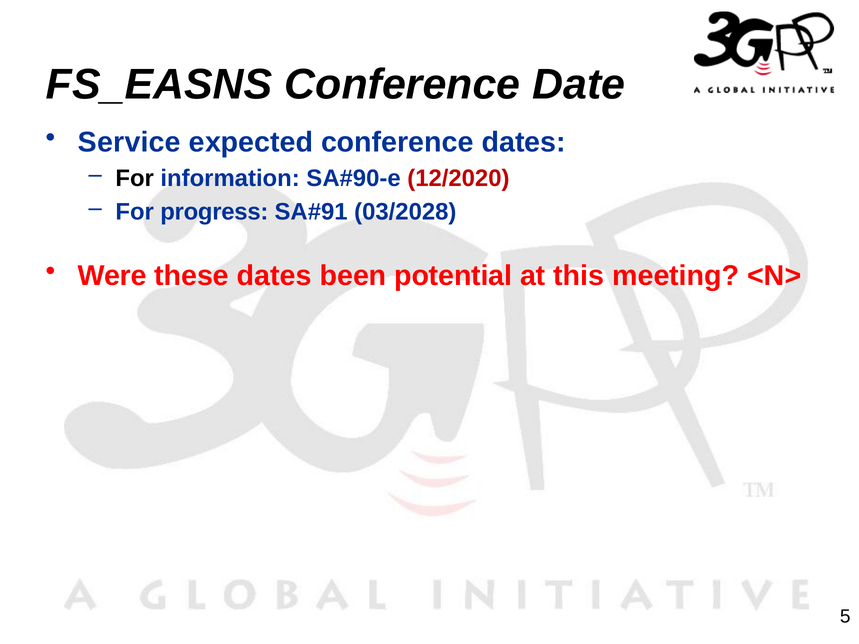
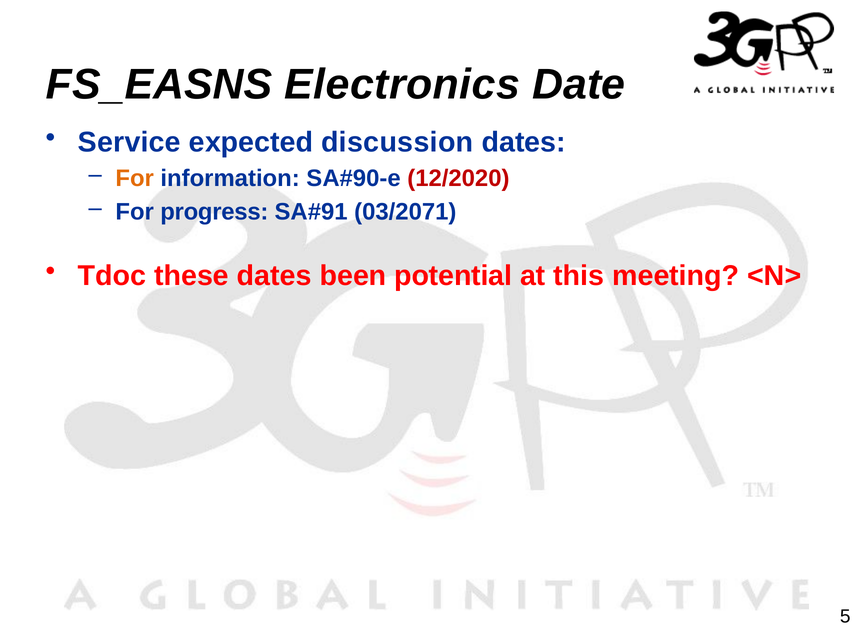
FS_EASNS Conference: Conference -> Electronics (402, 85)
expected conference: conference -> discussion (397, 142)
For colour: black -> orange (135, 178)
03/2028: 03/2028 -> 03/2071 (405, 212)
Were: Were -> Tdoc (112, 276)
